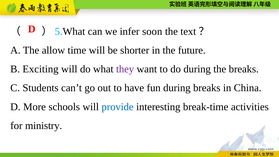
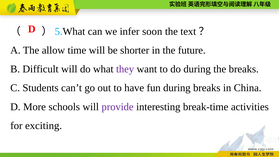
Exciting: Exciting -> Difficult (41, 69)
provide colour: blue -> purple (118, 107)
ministry: ministry -> exciting (44, 126)
